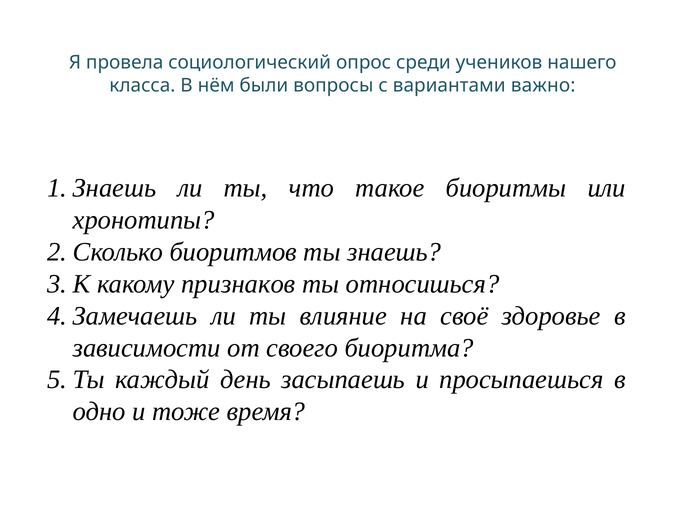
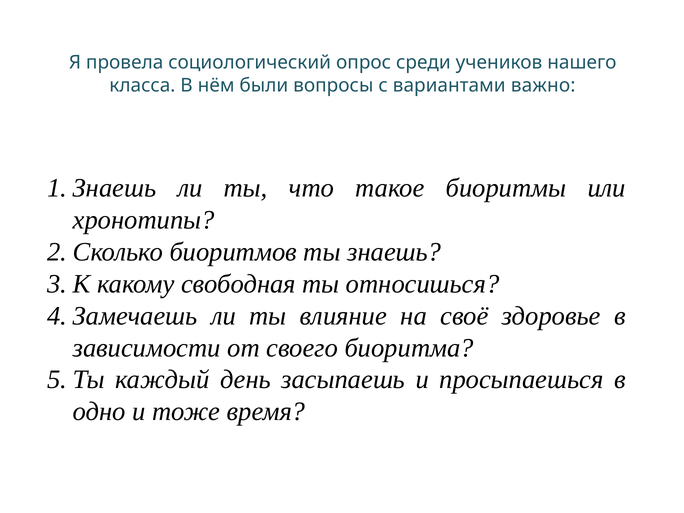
признаков: признаков -> свободная (238, 284)
